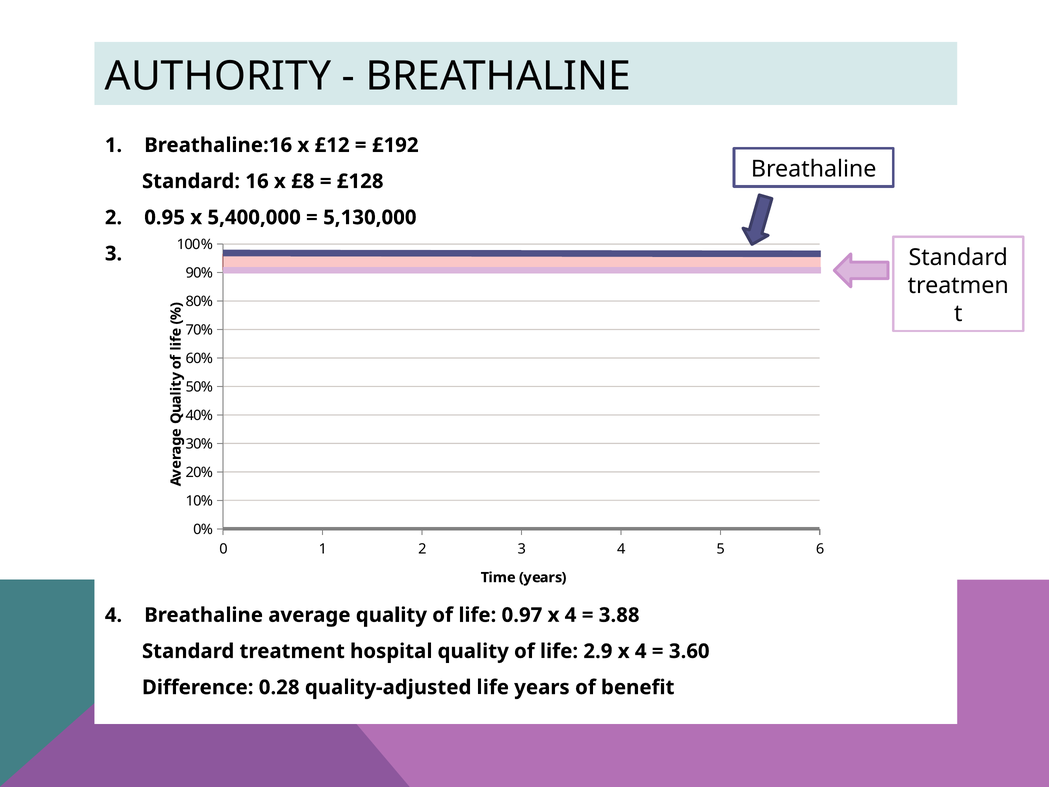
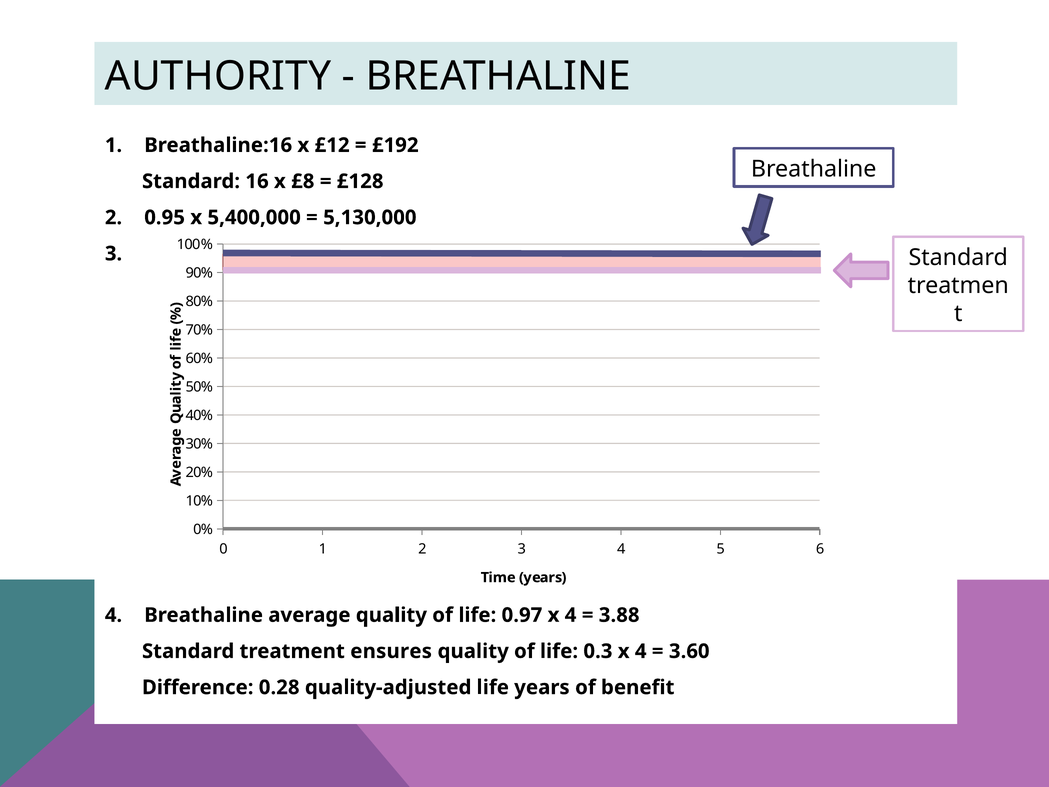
hospital: hospital -> ensures (391, 651)
2.9: 2.9 -> 0.3 (598, 651)
